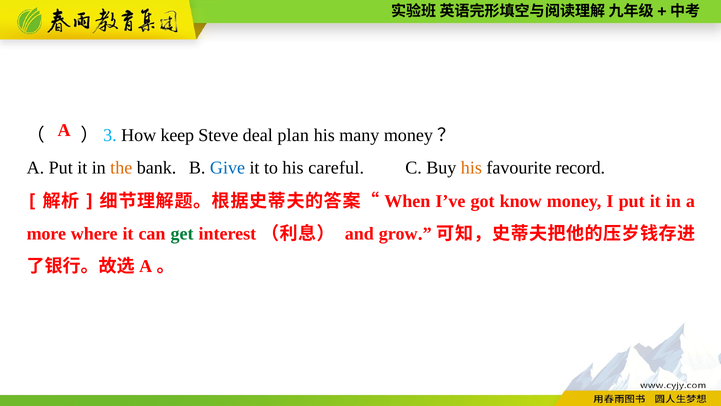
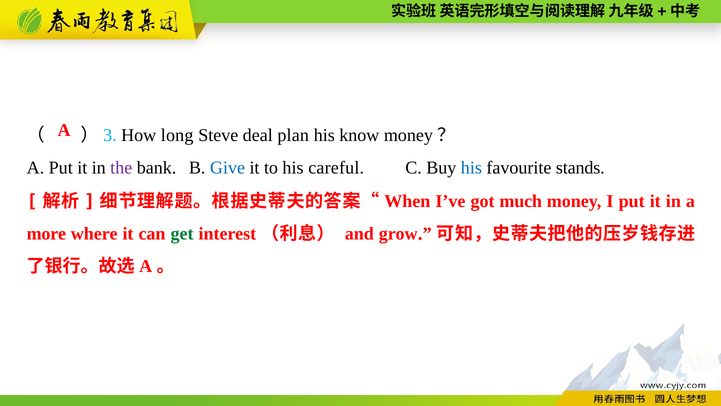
keep: keep -> long (177, 135)
many: many -> know (359, 135)
the colour: orange -> purple (121, 167)
his colour: orange -> blue (471, 167)
record: record -> stands (580, 167)
know: know -> much (521, 201)
